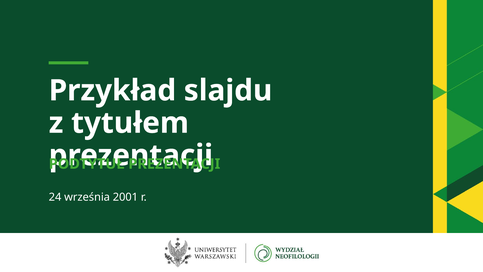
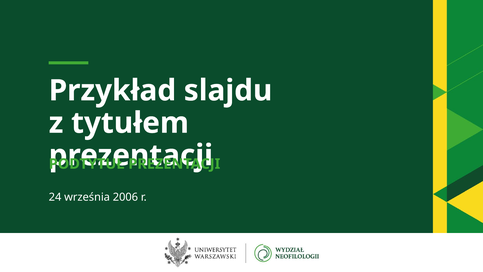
2001: 2001 -> 2006 (125, 197)
